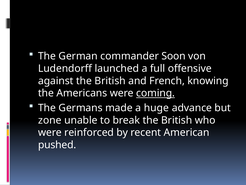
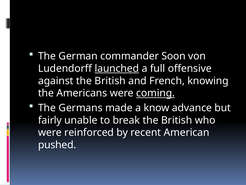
launched underline: none -> present (117, 68)
huge: huge -> know (157, 108)
zone: zone -> fairly (50, 120)
